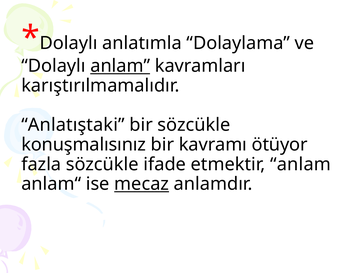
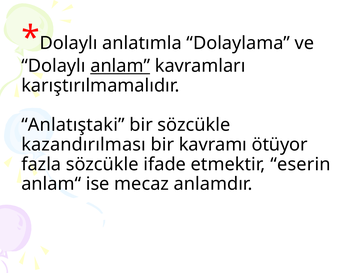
konuşmalısınız: konuşmalısınız -> kazandırılması (84, 145)
etmektir anlam: anlam -> eserin (301, 164)
mecaz underline: present -> none (142, 184)
